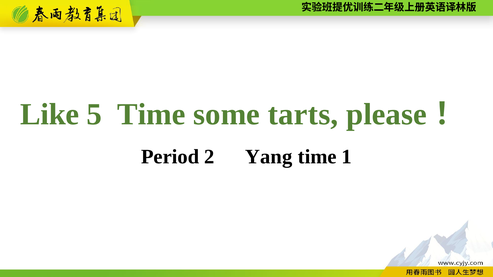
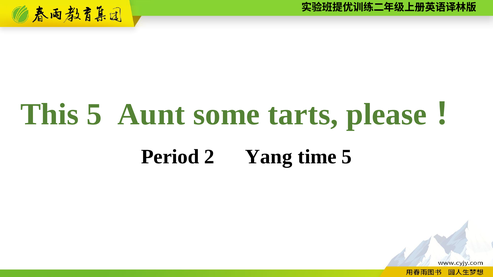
Like: Like -> This (50, 115)
5 Time: Time -> Aunt (151, 115)
time 1: 1 -> 5 (347, 157)
